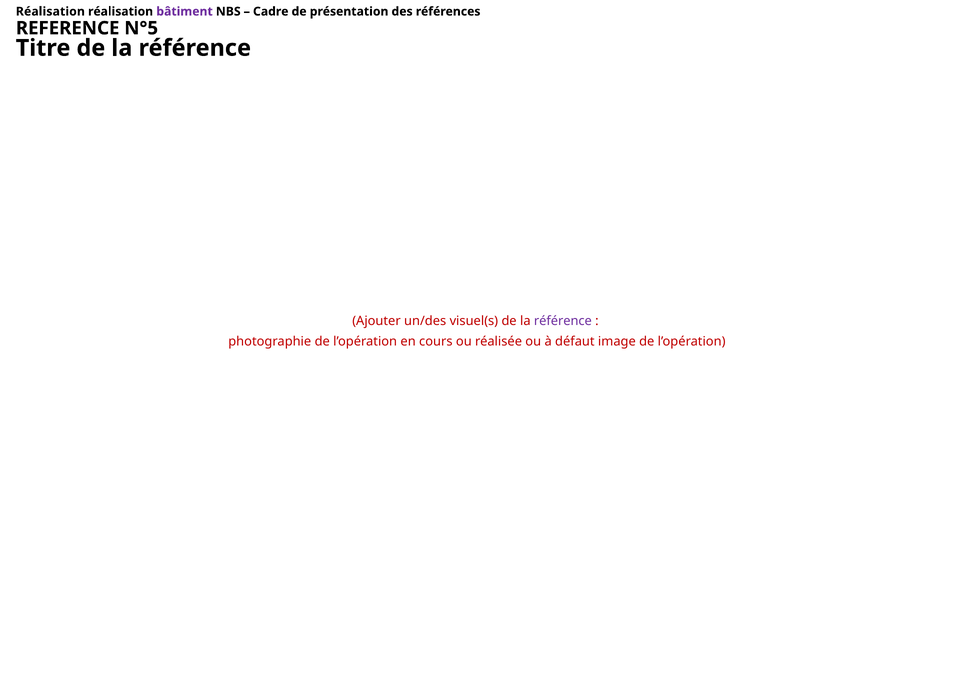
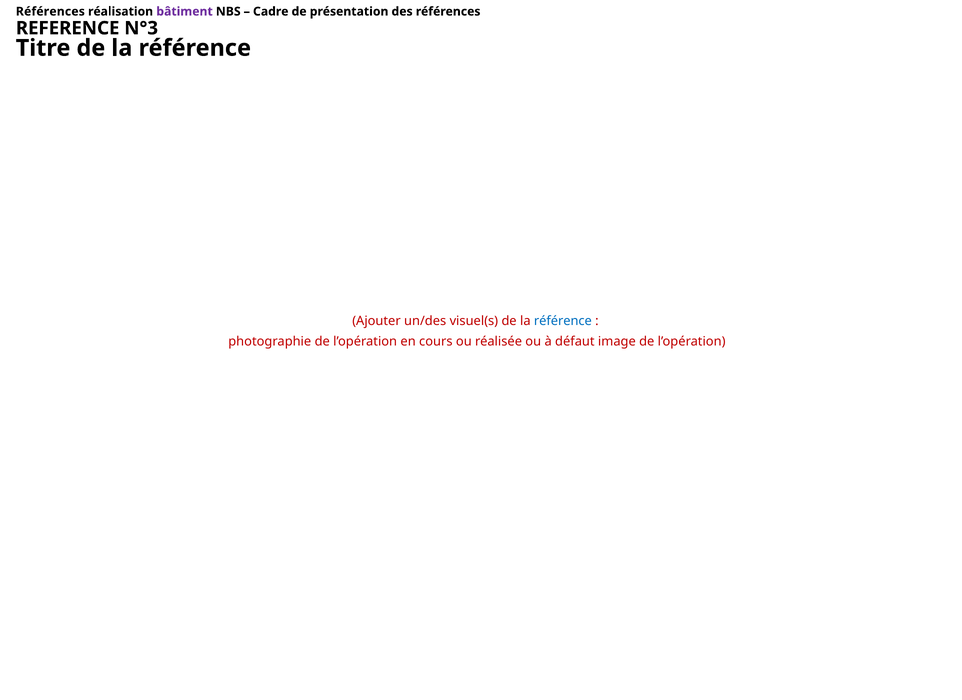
Réalisation: Réalisation -> Références (50, 12)
N°5: N°5 -> N°3 (141, 28)
référence colour: purple -> blue (563, 321)
